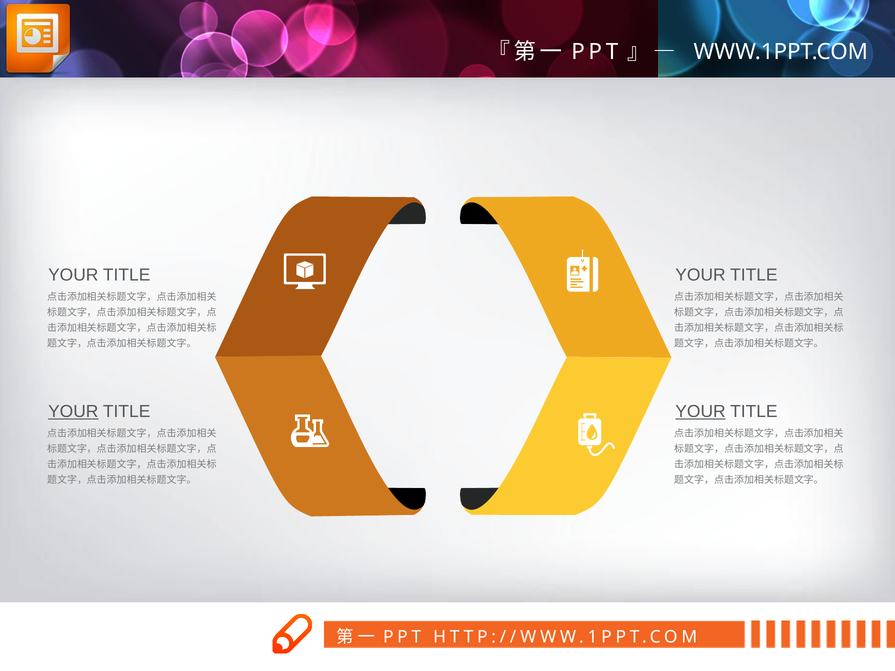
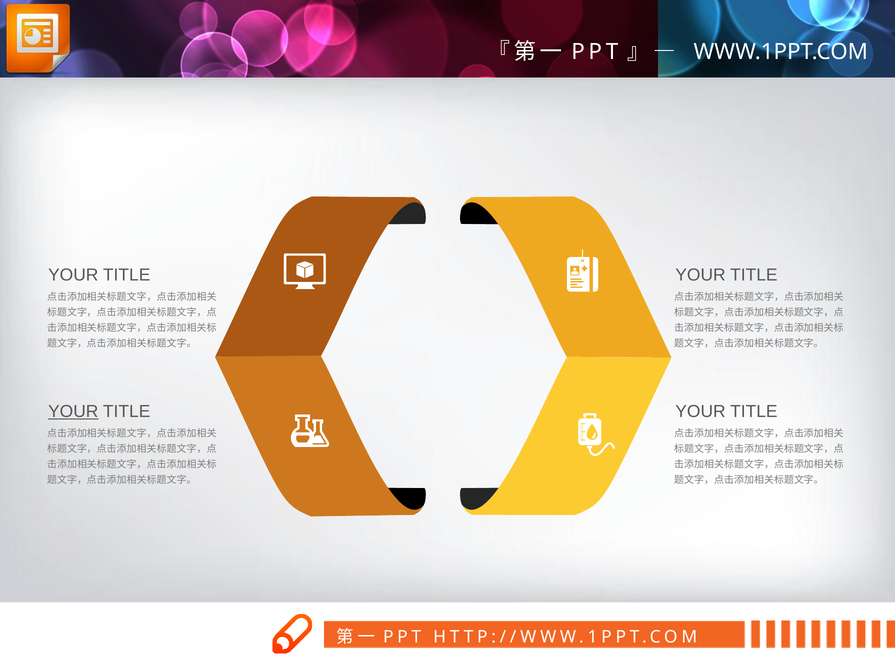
YOUR underline: present -> none (701, 412)
